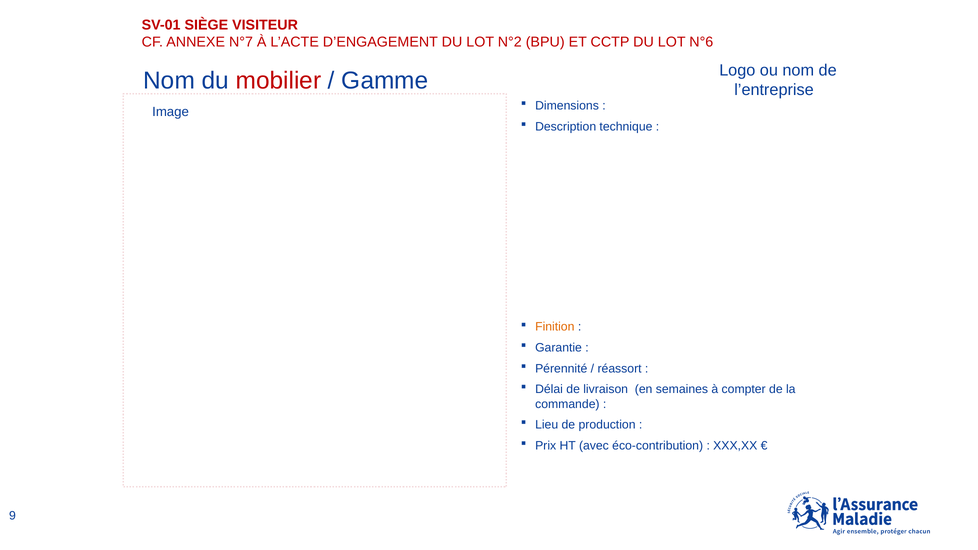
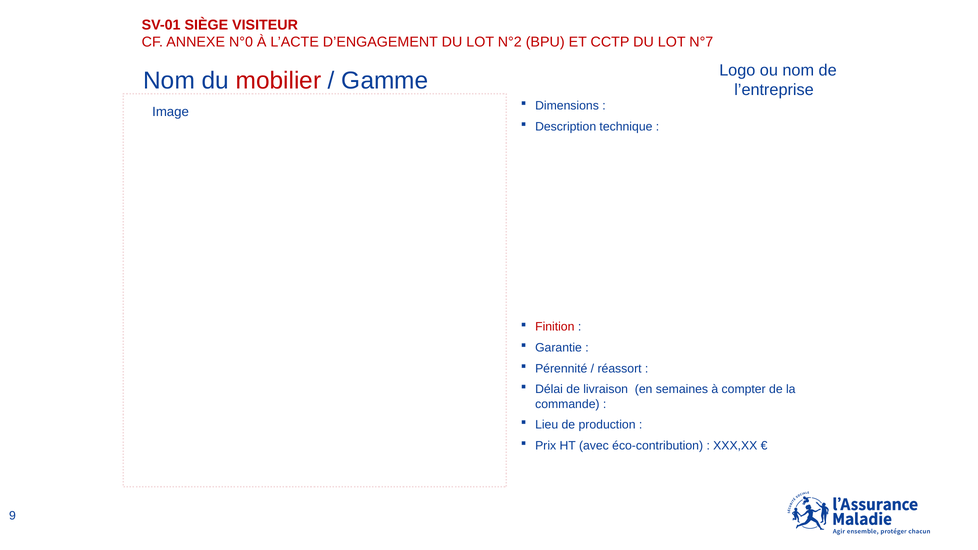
N°7: N°7 -> N°0 (241, 42)
N°6: N°6 -> N°7 (701, 42)
Finition colour: orange -> red (555, 327)
